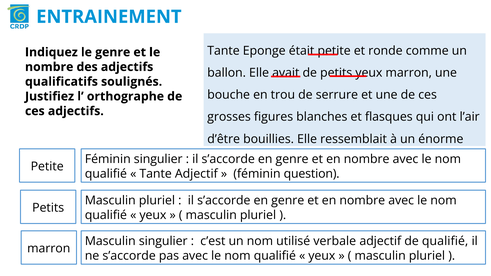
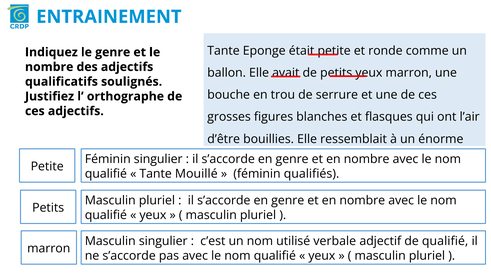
Tante Adjectif: Adjectif -> Mouillé (196, 174)
question: question -> qualifiés (312, 174)
